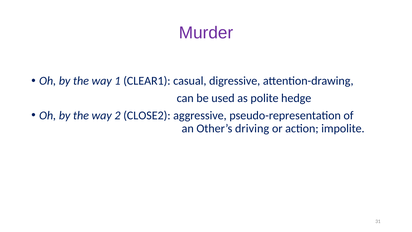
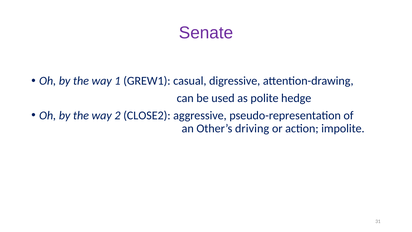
Murder: Murder -> Senate (206, 33)
CLEAR1: CLEAR1 -> GREW1 (147, 81)
